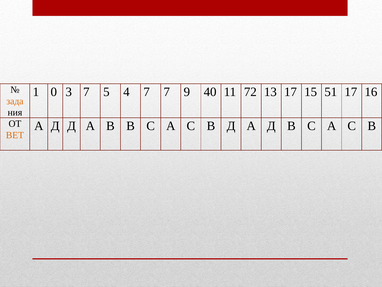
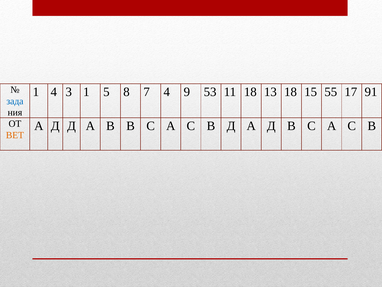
1 0: 0 -> 4 (54, 92)
3 7: 7 -> 1 (86, 92)
4: 4 -> 8 (126, 92)
7 7: 7 -> 4 (167, 92)
40: 40 -> 53 (210, 92)
11 72: 72 -> 18 (250, 92)
13 17: 17 -> 18 (291, 92)
51: 51 -> 55 (331, 92)
16: 16 -> 91 (371, 92)
зада colour: orange -> blue (15, 101)
